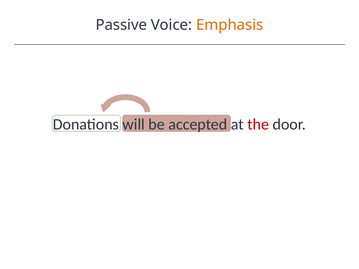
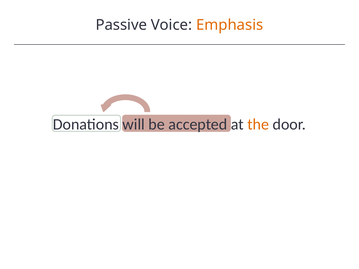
the colour: red -> orange (258, 125)
